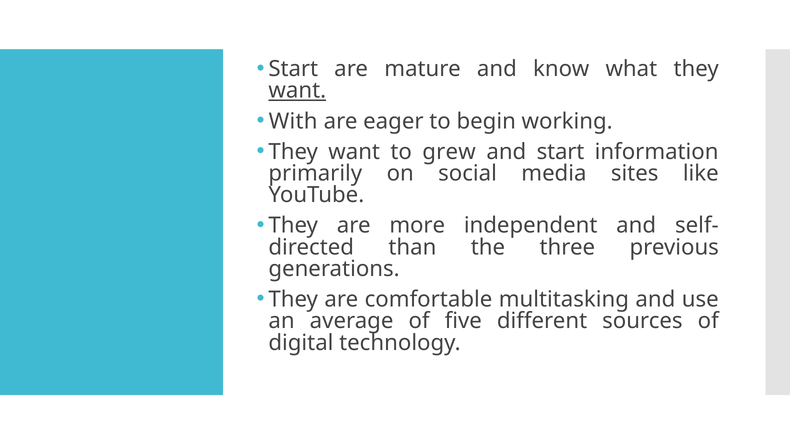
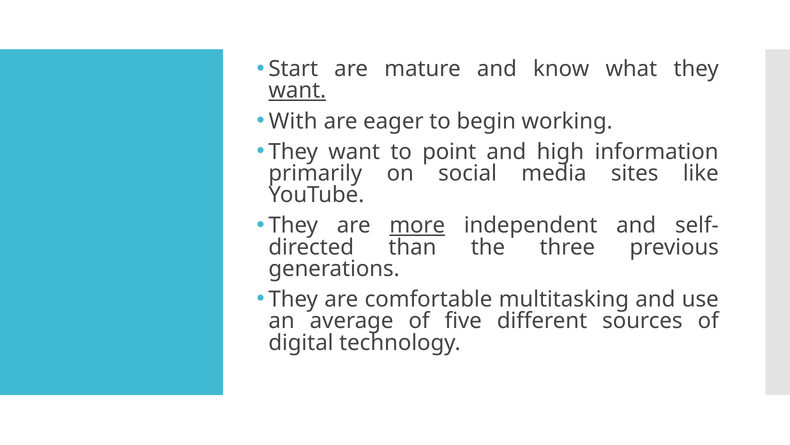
grew: grew -> point (449, 151)
and start: start -> high (560, 151)
more underline: none -> present (417, 225)
